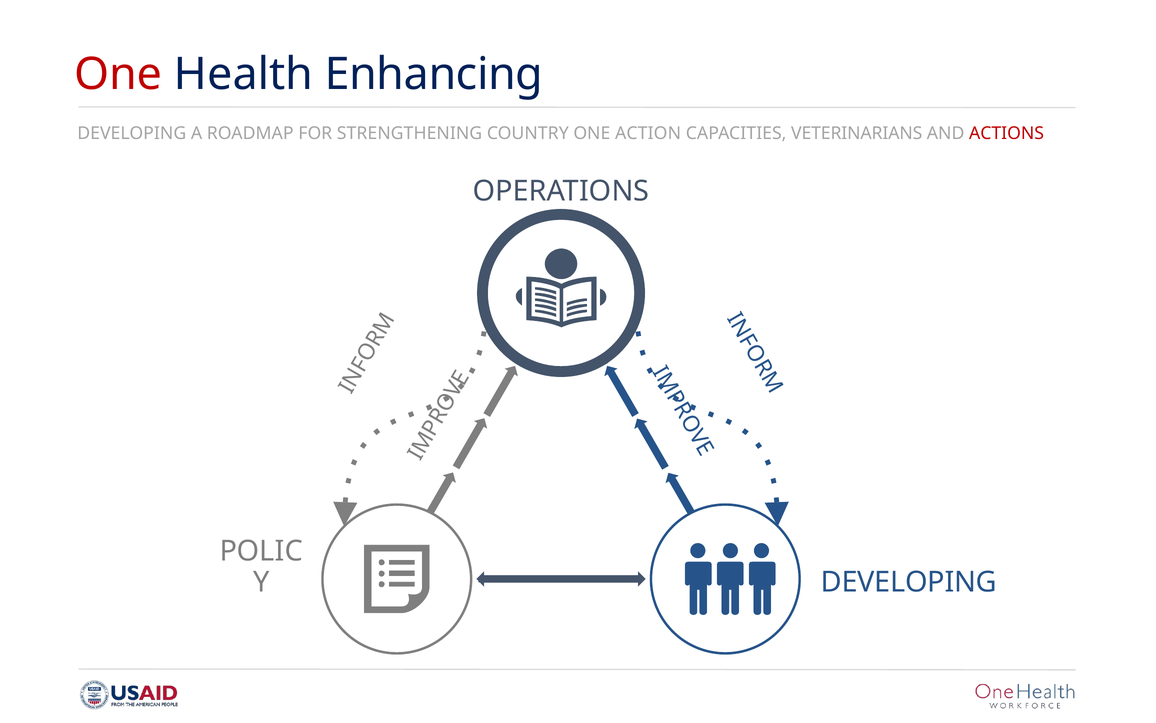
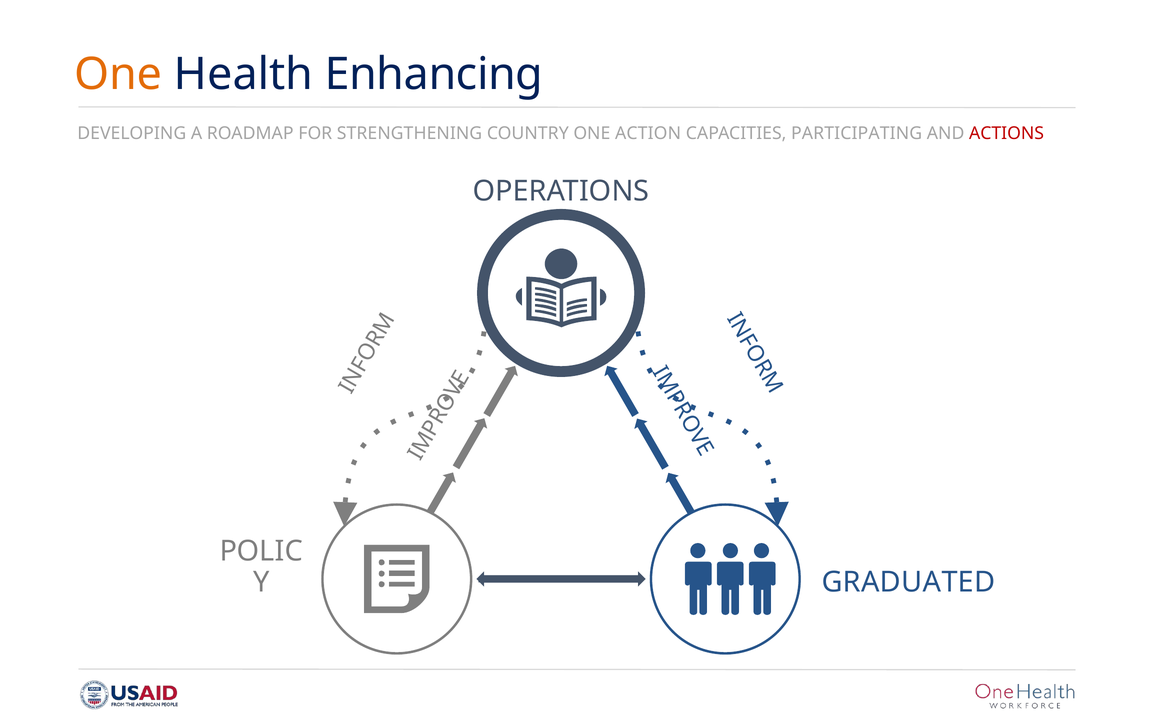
One colour: red -> orange (118, 74)
VETERINARIANS: VETERINARIANS -> PARTICIPATING (857, 133)
DEVELOPING: DEVELOPING -> GRADUATED (908, 582)
